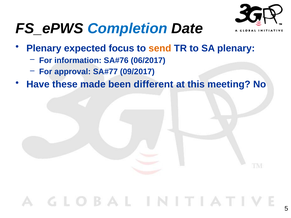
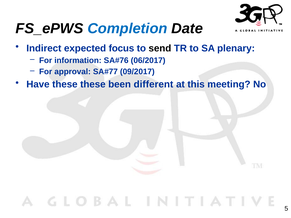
Plenary: Plenary -> Indirect (44, 48)
send colour: orange -> black (160, 48)
these made: made -> these (93, 84)
